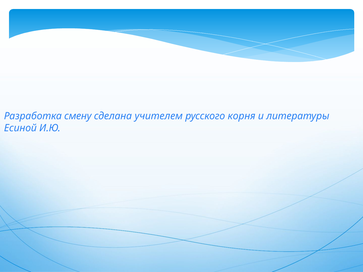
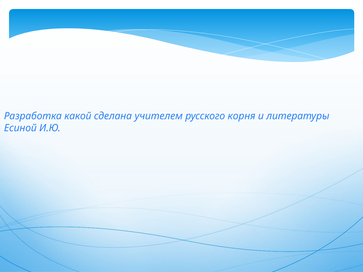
смену: смену -> какой (78, 116)
